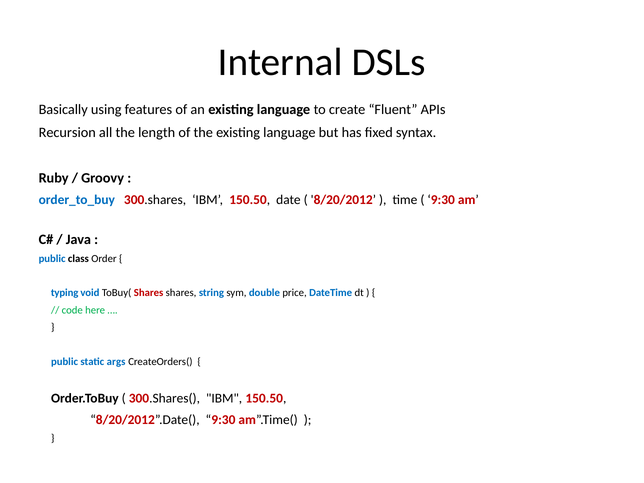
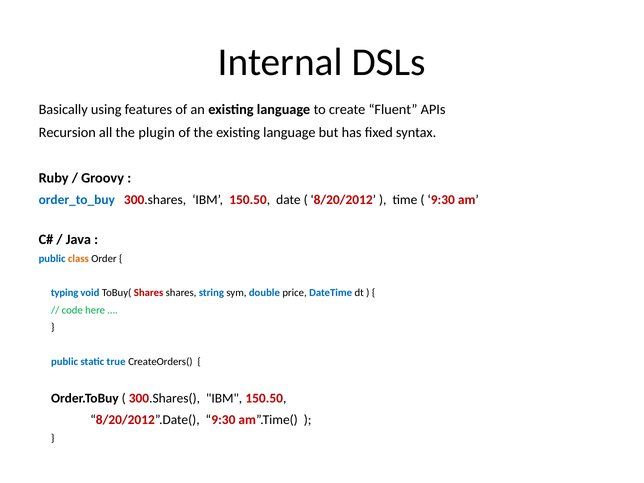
length: length -> plugin (157, 132)
class colour: black -> orange (78, 258)
args: args -> true (116, 361)
